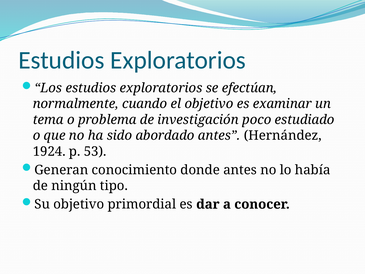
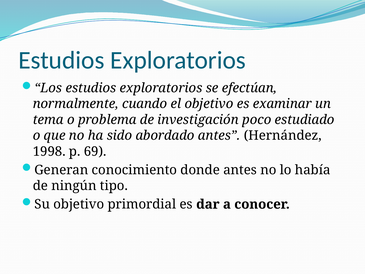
1924: 1924 -> 1998 (49, 151)
53: 53 -> 69 (95, 151)
